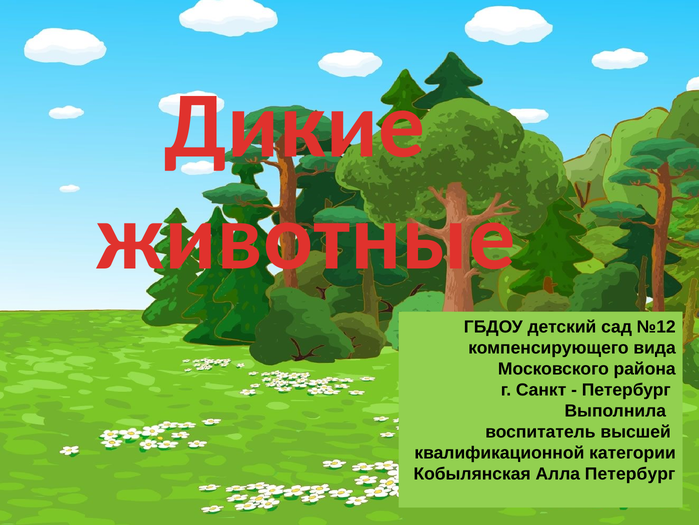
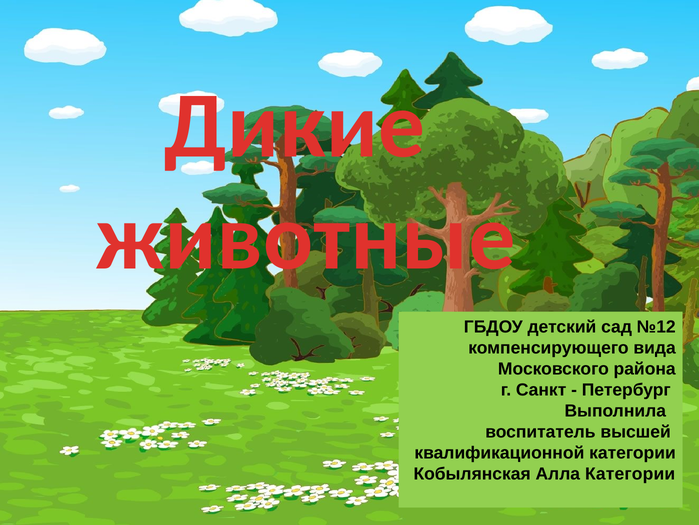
Алла Петербург: Петербург -> Категории (630, 473)
